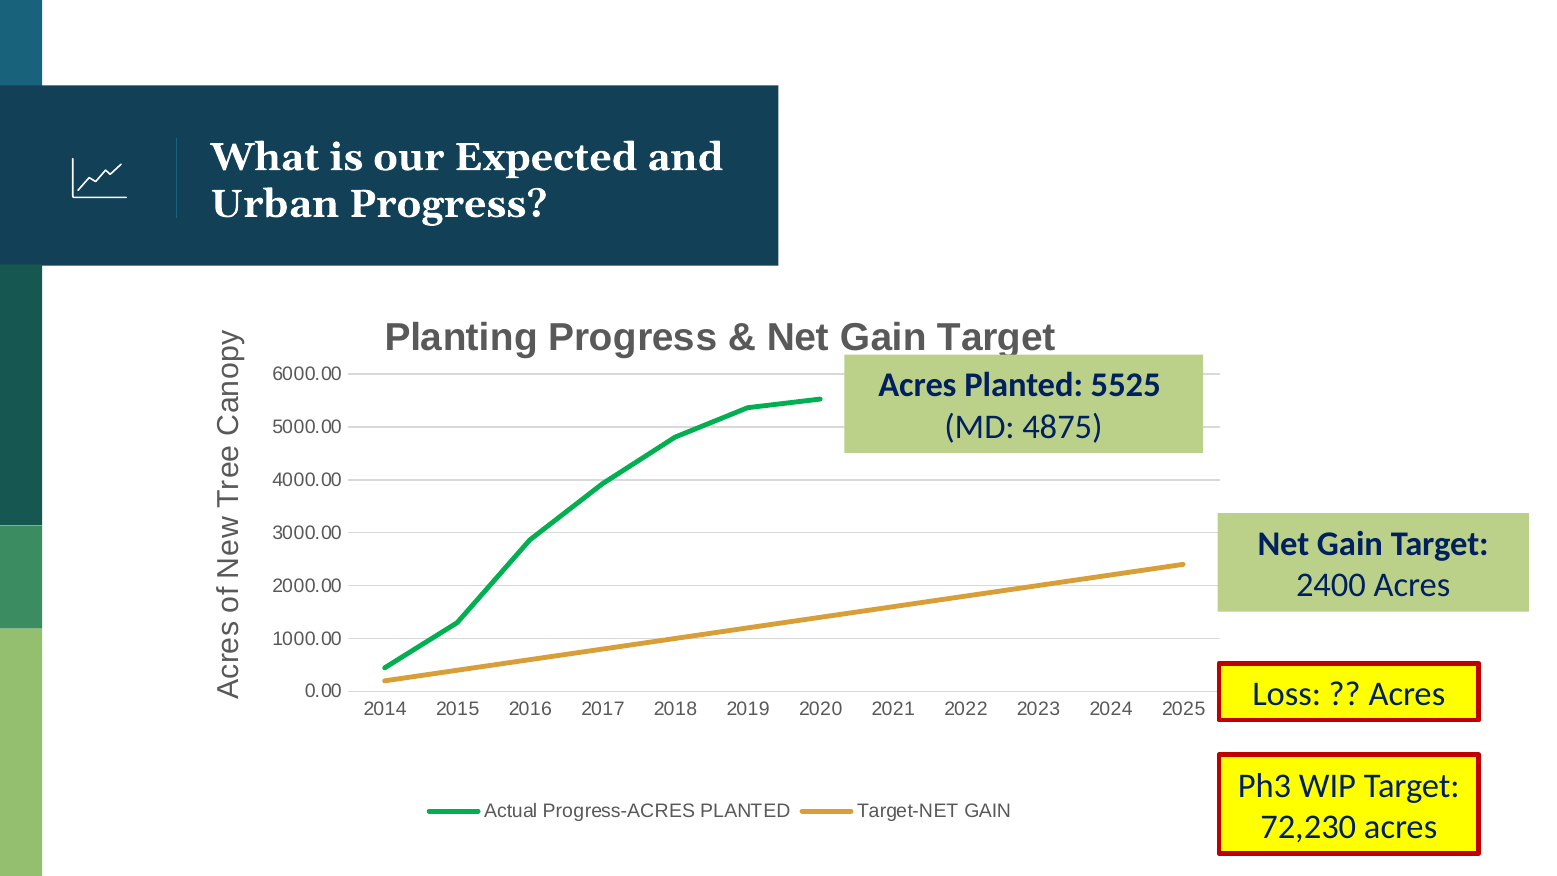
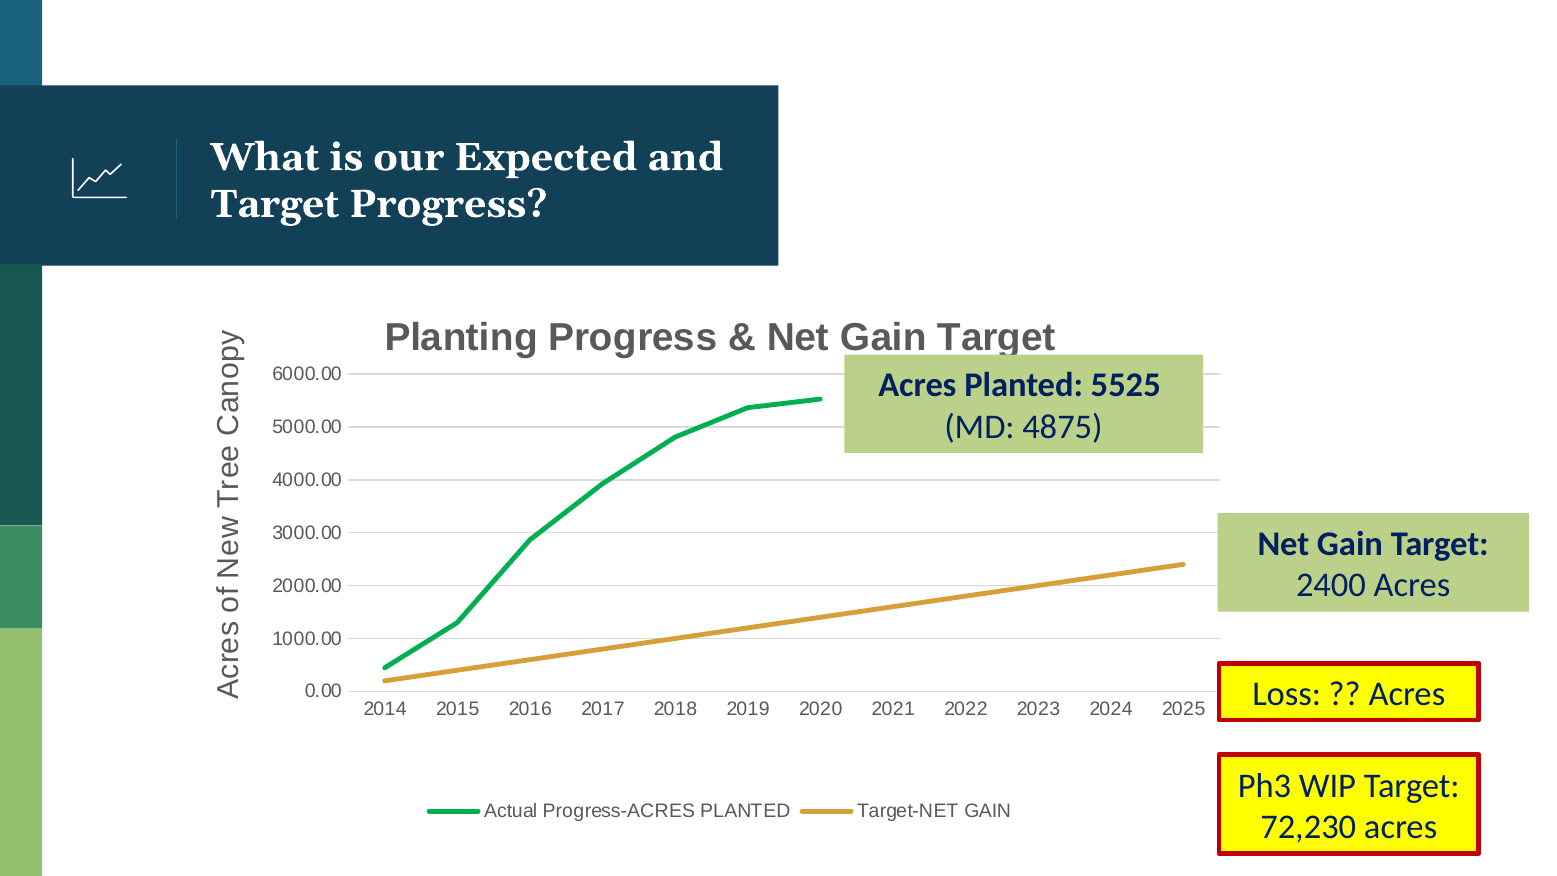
Urban: Urban -> Target (275, 204)
